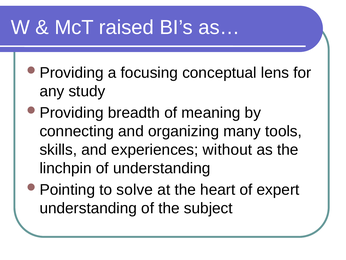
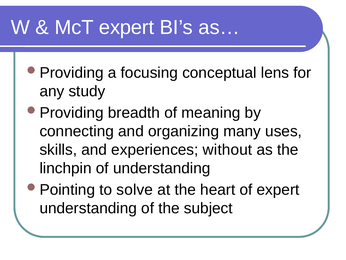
McT raised: raised -> expert (127, 27)
tools: tools -> uses (284, 131)
